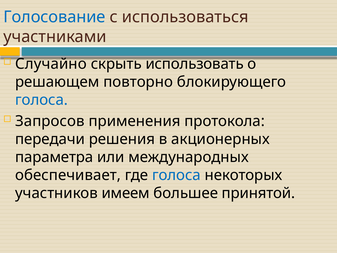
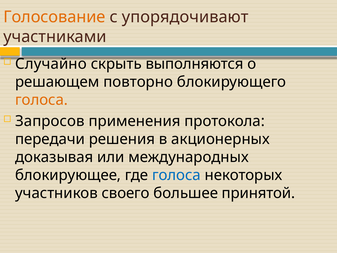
Голосование colour: blue -> orange (54, 17)
использоваться: использоваться -> упорядочивают (185, 17)
использовать: использовать -> выполняются (195, 64)
голоса colour: blue -> orange (41, 100)
параметра: параметра -> доказывая (54, 157)
обеспечивает: обеспечивает -> блокирующее (68, 175)
имеем: имеем -> своего (126, 193)
